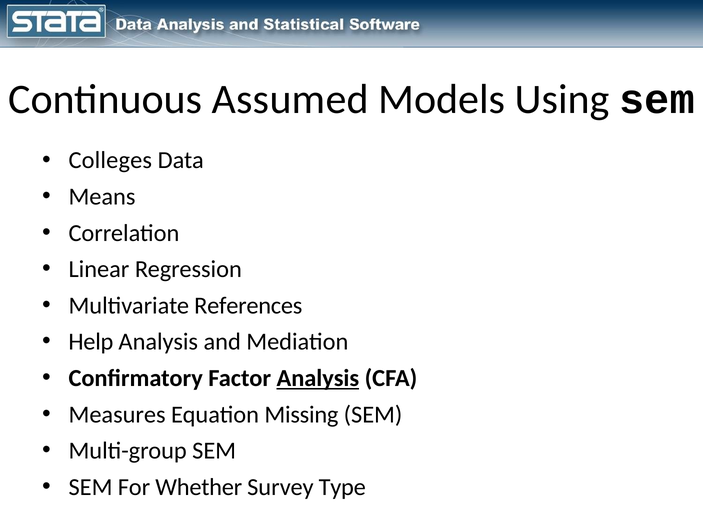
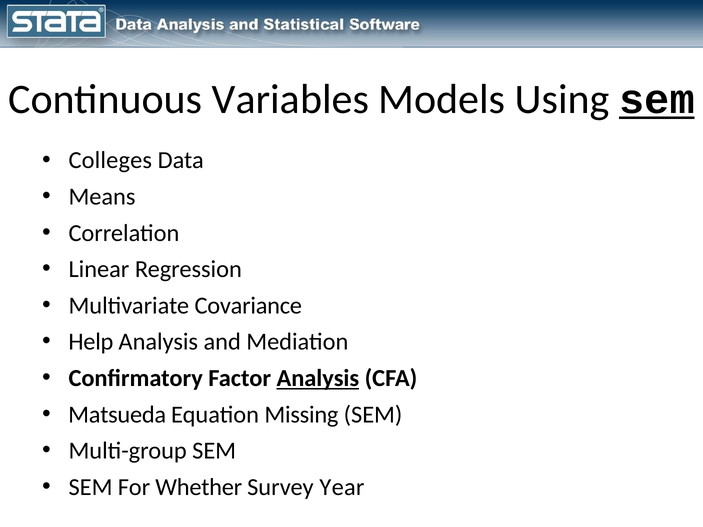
Assumed: Assumed -> Variables (290, 100)
sem underline: none -> present (657, 100)
References: References -> Covariance (248, 306)
Measures: Measures -> Matsueda (117, 415)
Type: Type -> Year (342, 487)
